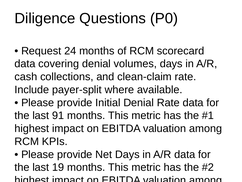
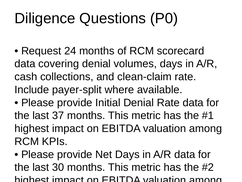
91: 91 -> 37 (58, 115)
19: 19 -> 30 (58, 167)
